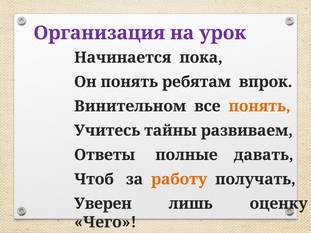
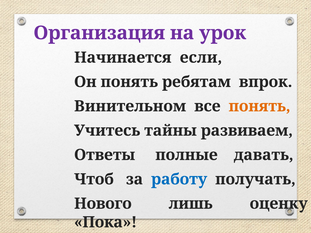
пока: пока -> если (201, 58)
работу colour: orange -> blue (179, 179)
Уверен: Уверен -> Нового (103, 204)
Чего: Чего -> Пока (106, 222)
